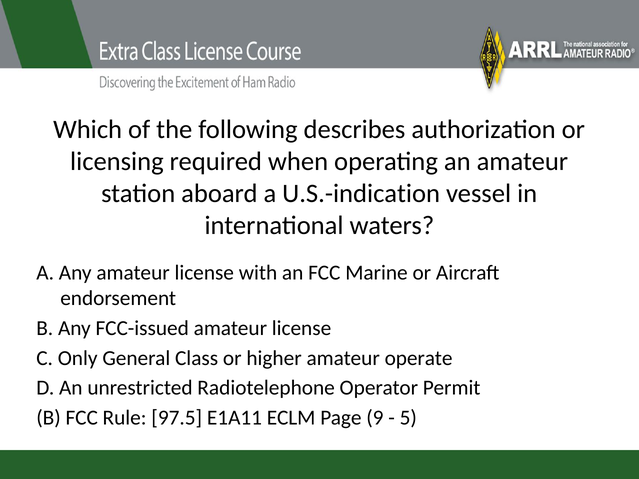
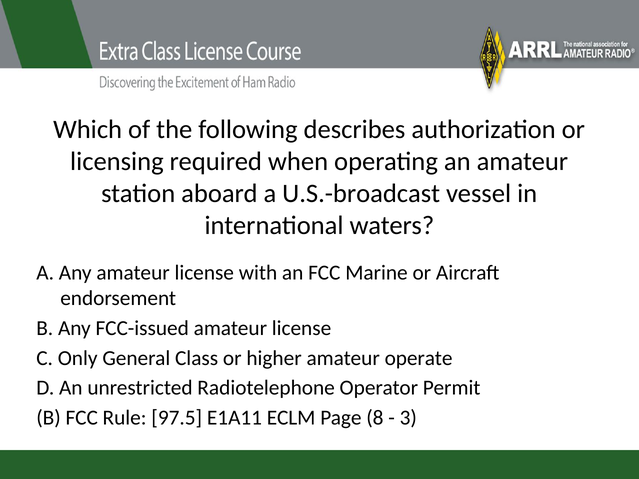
U.S.-indication: U.S.-indication -> U.S.-broadcast (361, 194)
9: 9 -> 8 (375, 418)
5: 5 -> 3 (408, 418)
